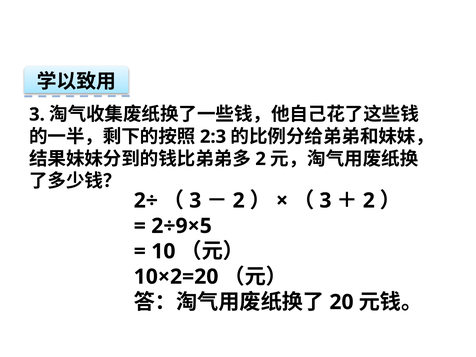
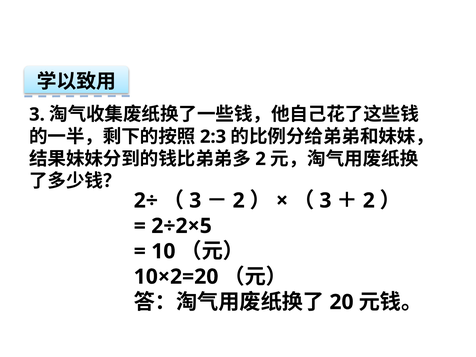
2÷9×5: 2÷9×5 -> 2÷2×5 (182, 226)
